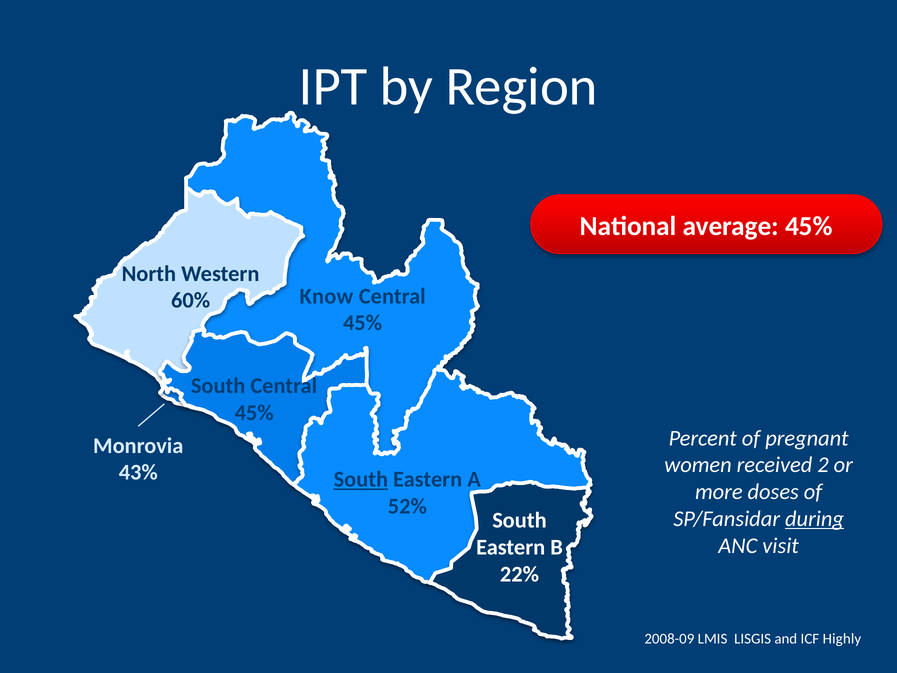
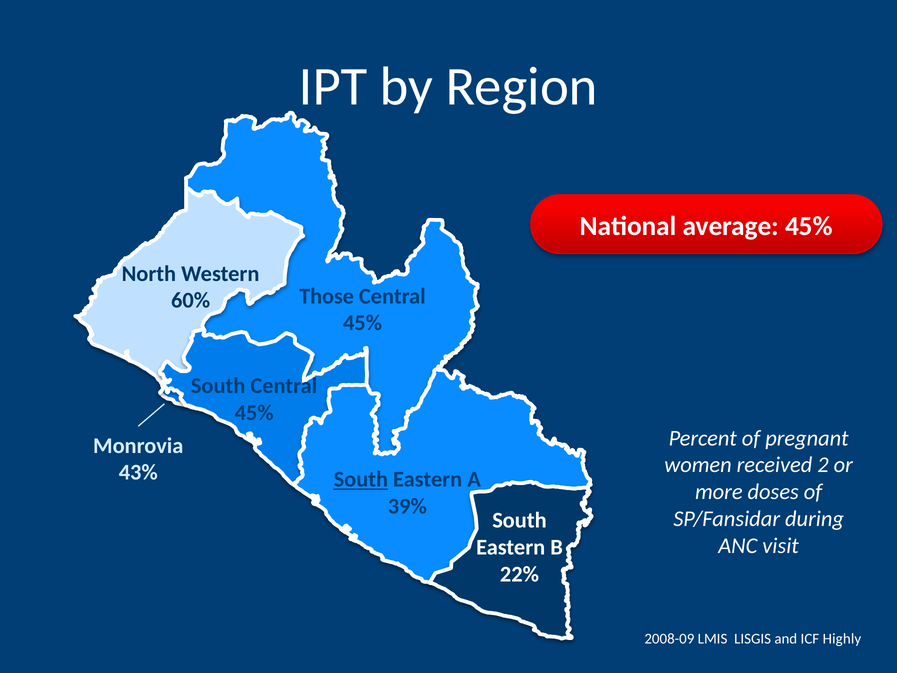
Know: Know -> Those (327, 296)
52%: 52% -> 39% (407, 506)
during underline: present -> none (815, 519)
